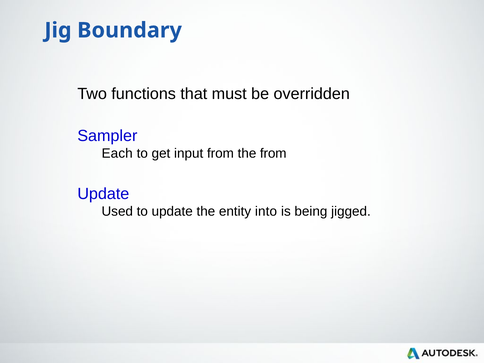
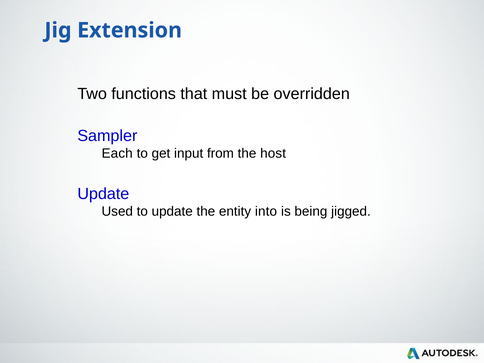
Boundary: Boundary -> Extension (130, 30)
the from: from -> host (273, 153)
